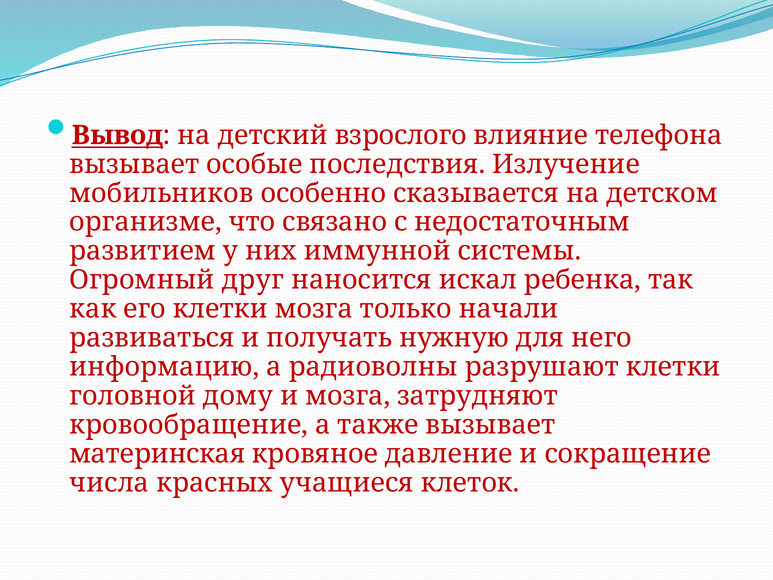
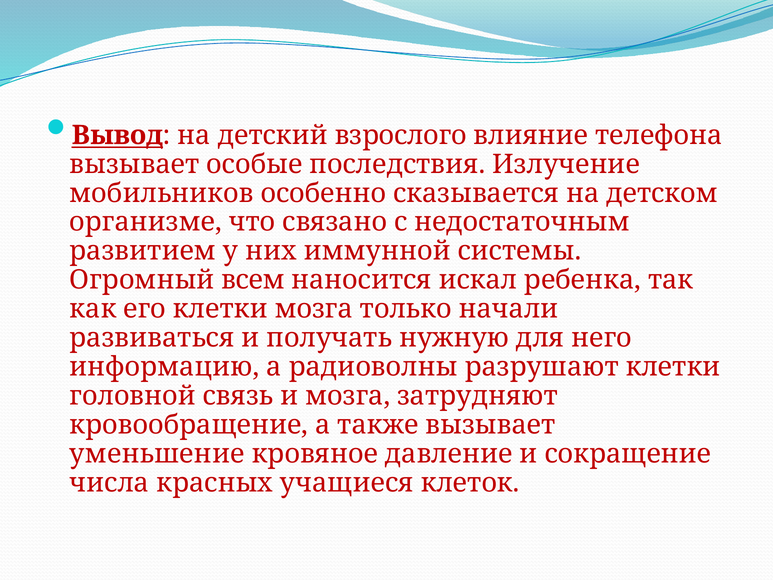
друг: друг -> всем (253, 280)
дому: дому -> связь (238, 396)
материнская: материнская -> уменьшение (157, 454)
